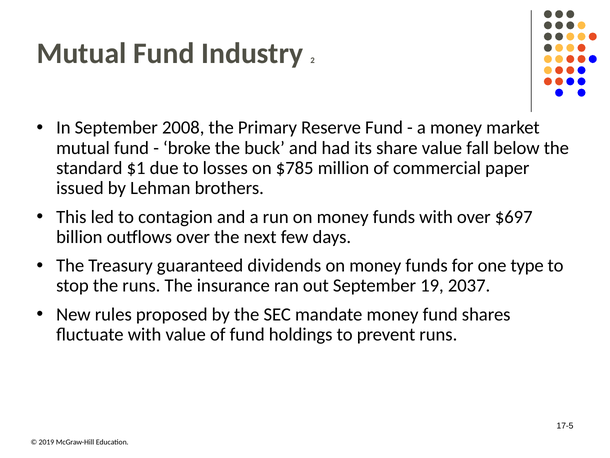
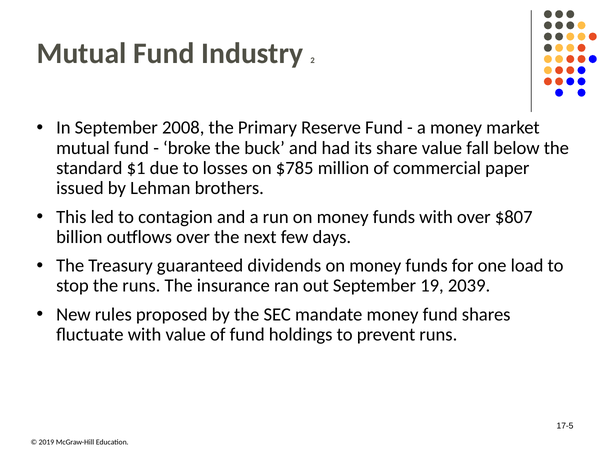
$697: $697 -> $807 (514, 217)
type: type -> load (527, 265)
2037: 2037 -> 2039 (469, 286)
